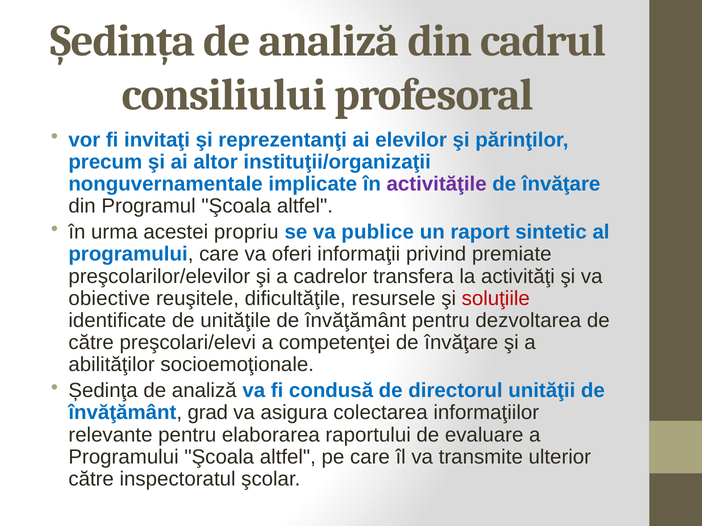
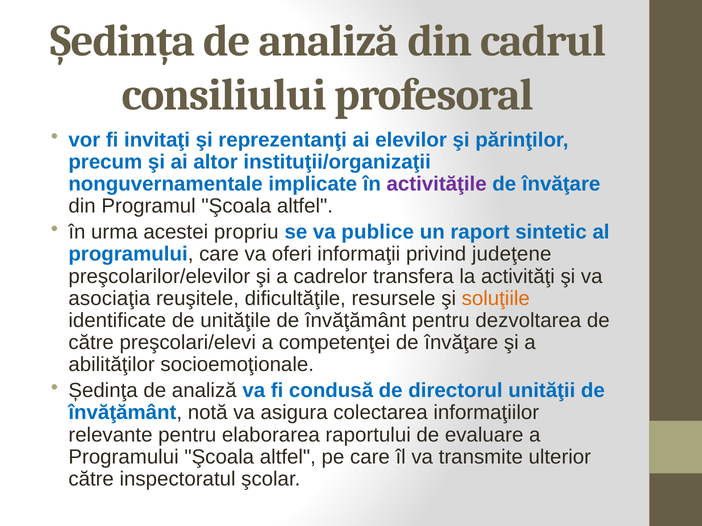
premiate: premiate -> judeţene (512, 254)
obiective: obiective -> asociaţia (109, 299)
soluţiile colour: red -> orange (496, 299)
grad: grad -> notă (208, 413)
